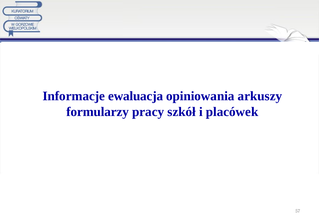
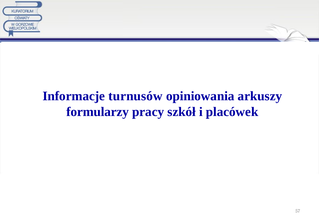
ewaluacja: ewaluacja -> turnusów (135, 96)
